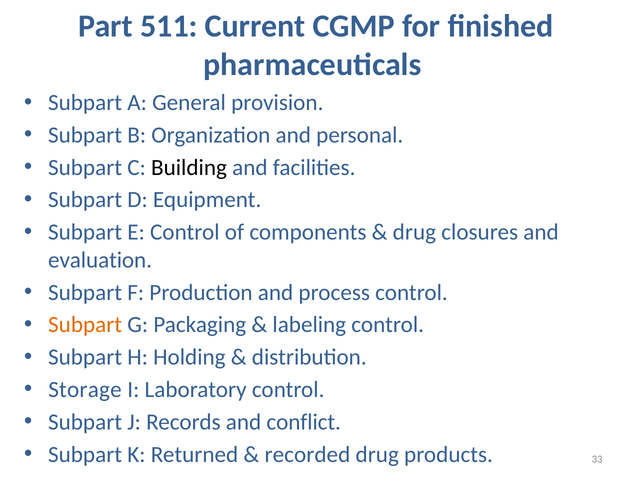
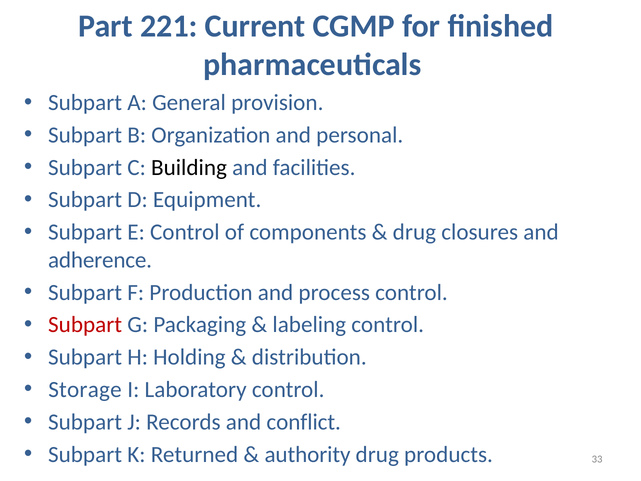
511: 511 -> 221 (169, 26)
evaluation: evaluation -> adherence (100, 260)
Subpart colour: orange -> red (85, 325)
recorded: recorded -> authority (307, 454)
